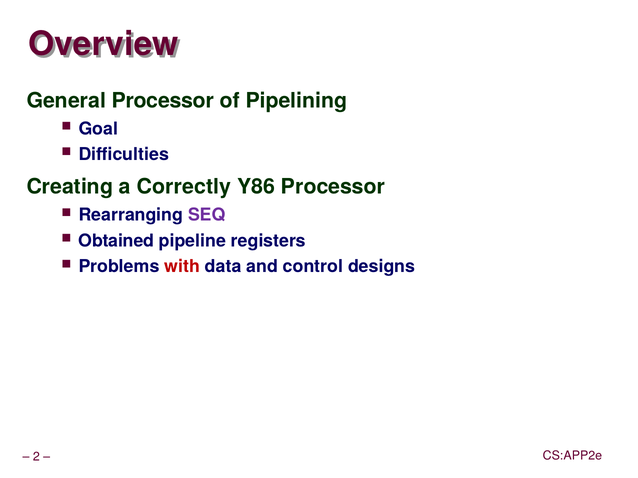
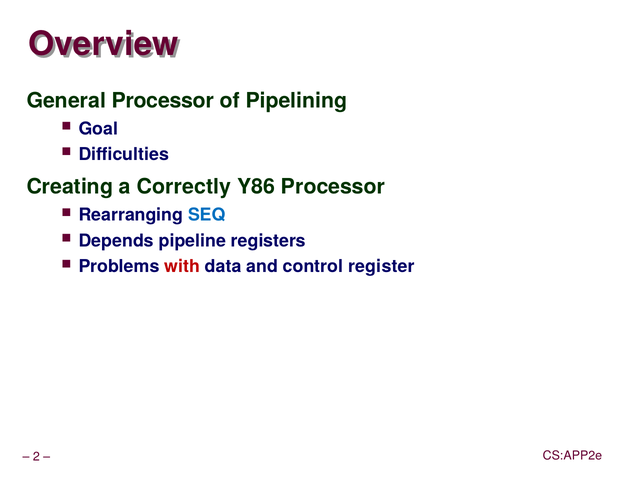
SEQ colour: purple -> blue (207, 215)
Obtained: Obtained -> Depends (116, 241)
designs: designs -> register (381, 267)
